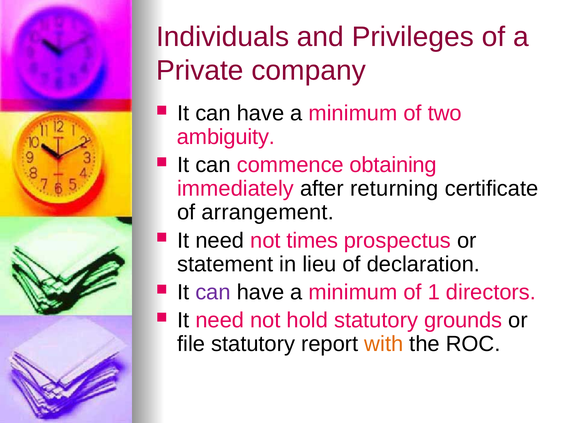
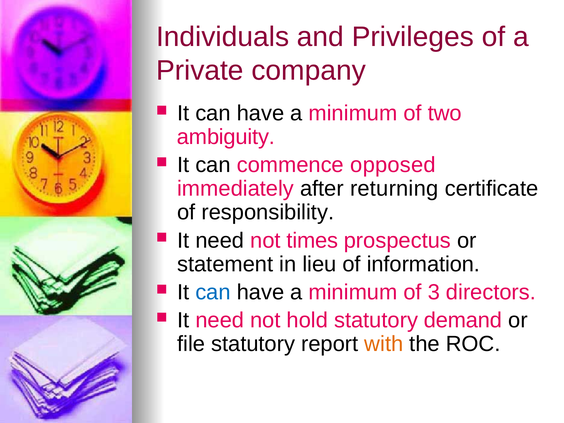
obtaining: obtaining -> opposed (393, 165)
arrangement: arrangement -> responsibility (268, 212)
declaration: declaration -> information (423, 264)
can colour: purple -> blue (213, 292)
1: 1 -> 3 (434, 292)
grounds: grounds -> demand (463, 320)
